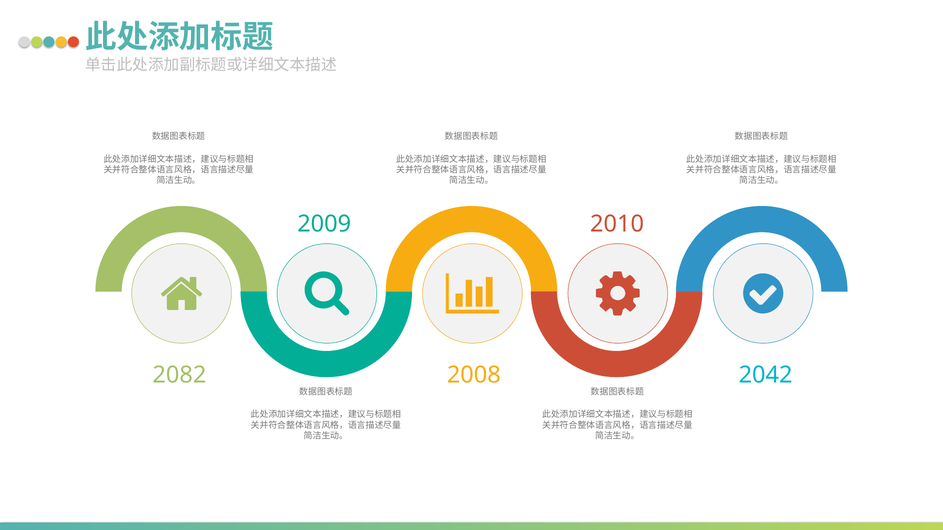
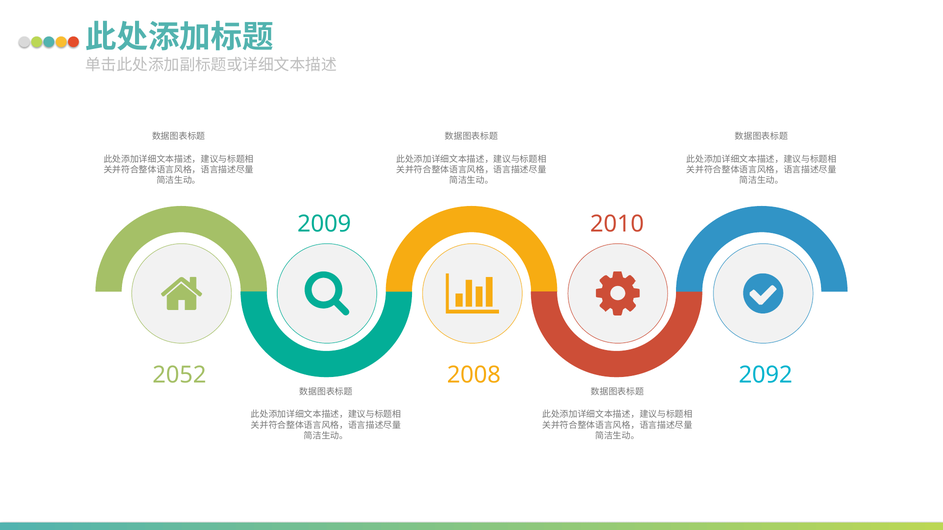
2082: 2082 -> 2052 (179, 375)
2042: 2042 -> 2092 (766, 375)
